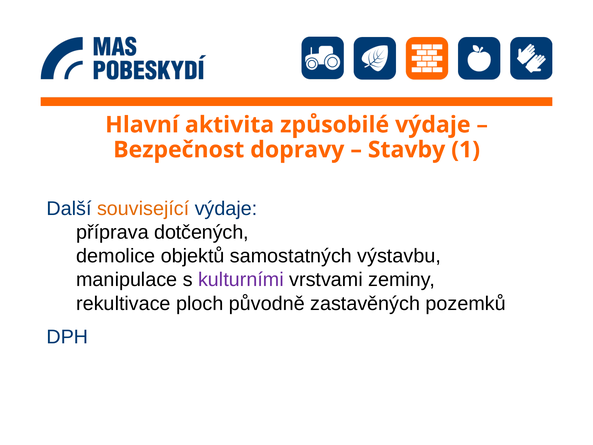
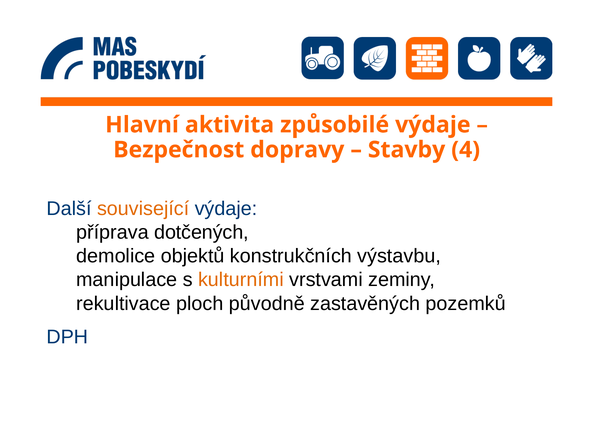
1: 1 -> 4 (466, 150)
samostatných: samostatných -> konstrukčních (291, 256)
kulturními colour: purple -> orange (241, 280)
